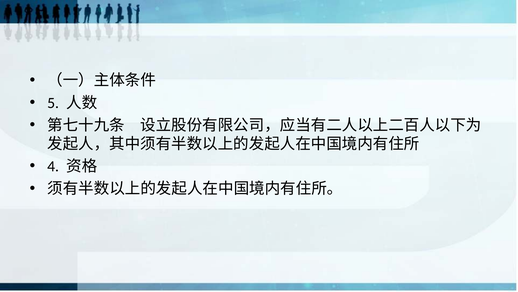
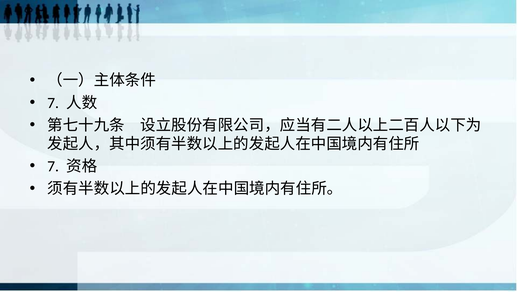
5: 5 -> 7 (53, 103)
4: 4 -> 7 (53, 166)
